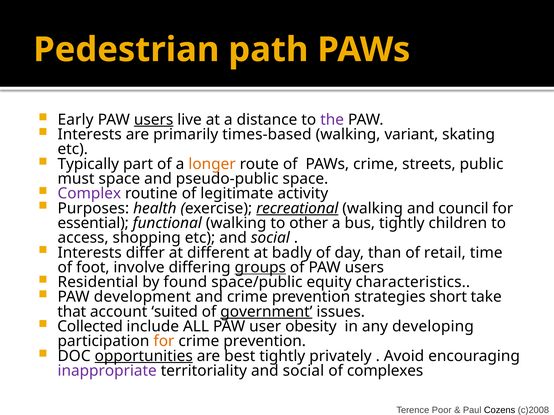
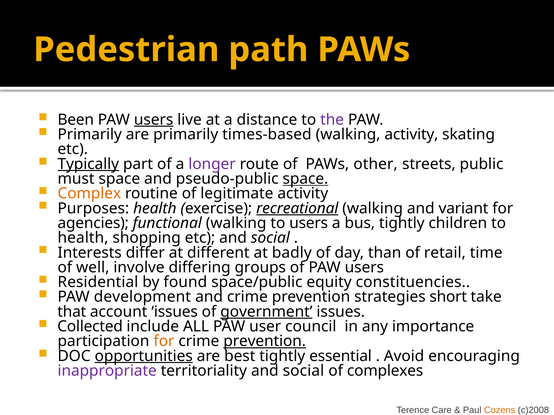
Early: Early -> Been (76, 120)
Interests: Interests -> Primarily (90, 135)
walking variant: variant -> activity (411, 135)
Typically underline: none -> present (88, 164)
longer colour: orange -> purple (212, 164)
PAWs crime: crime -> other (376, 164)
space underline: none -> present (305, 179)
Complex colour: purple -> orange (89, 194)
council: council -> variant (463, 209)
essential: essential -> agencies (93, 223)
to other: other -> users (309, 223)
access: access -> health (83, 238)
foot: foot -> well (93, 268)
groups underline: present -> none (260, 268)
characteristics: characteristics -> constituencies (413, 282)
account suited: suited -> issues (175, 312)
obesity: obesity -> council (311, 327)
developing: developing -> importance (433, 327)
prevention underline: none -> present (265, 342)
privately: privately -> essential (341, 356)
Poor: Poor -> Care (442, 411)
Cozens colour: black -> orange (500, 411)
